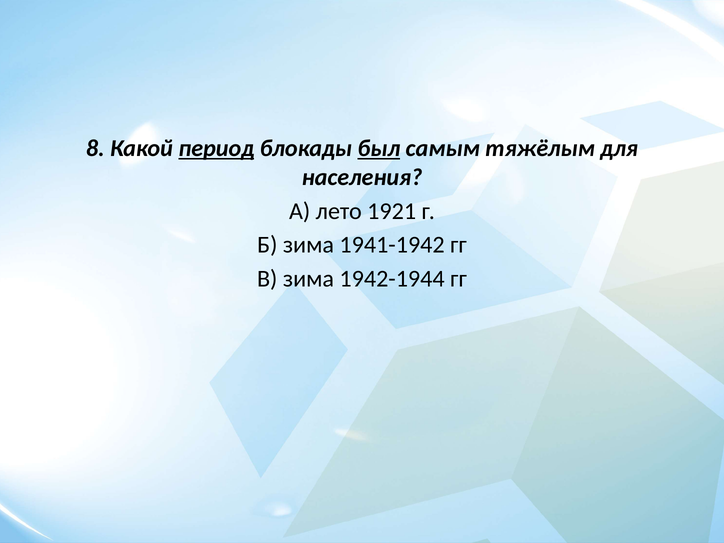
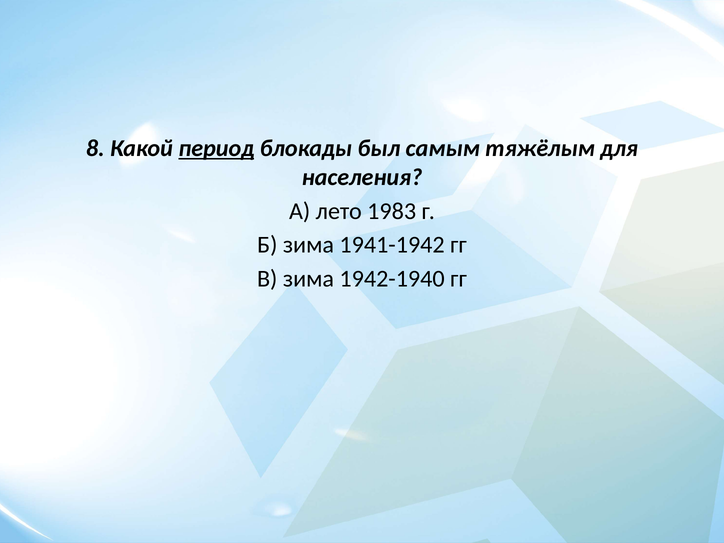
был underline: present -> none (379, 148)
1921: 1921 -> 1983 (392, 211)
1942-1944: 1942-1944 -> 1942-1940 (392, 279)
